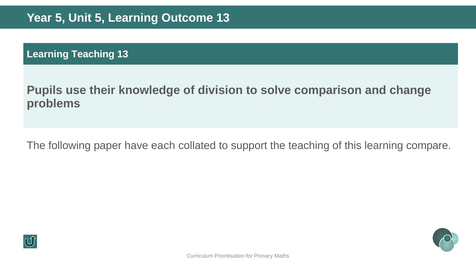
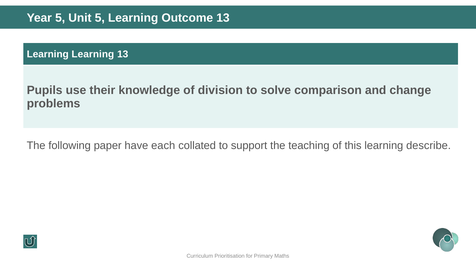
Learning Teaching: Teaching -> Learning (93, 54)
compare: compare -> describe (429, 146)
